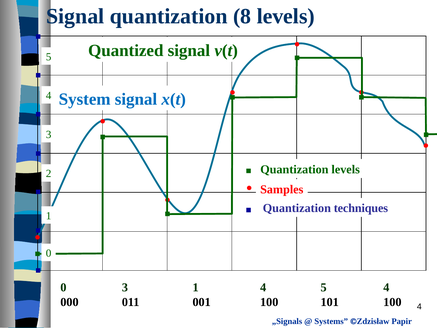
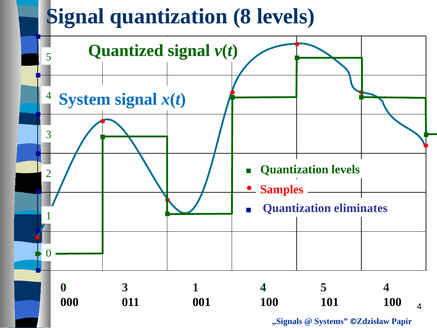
techniques: techniques -> eliminates (361, 208)
